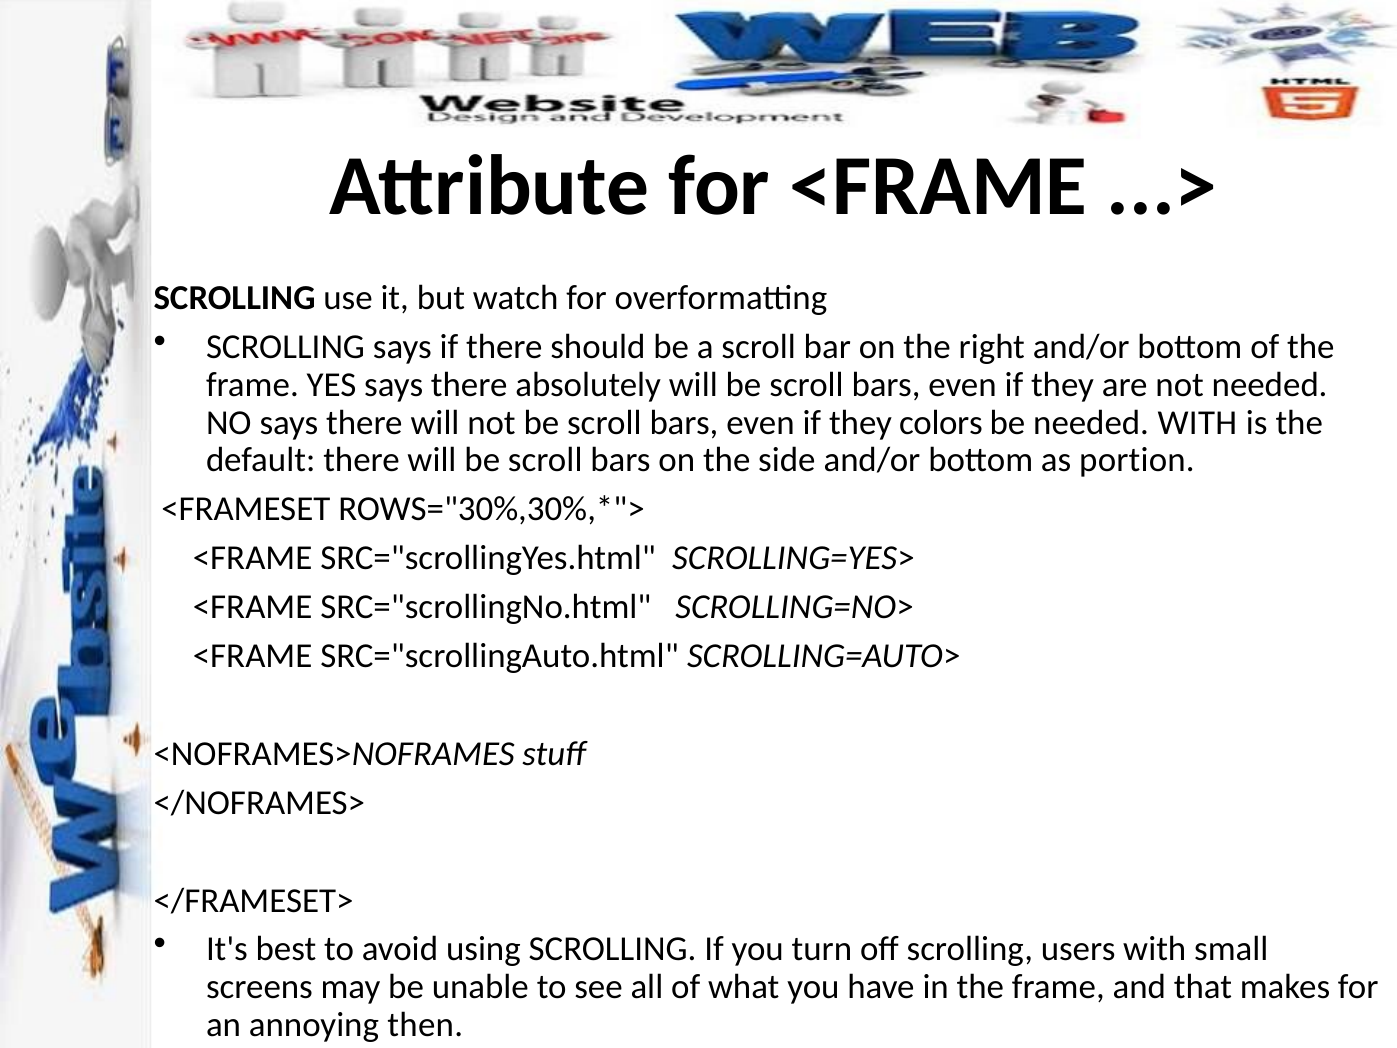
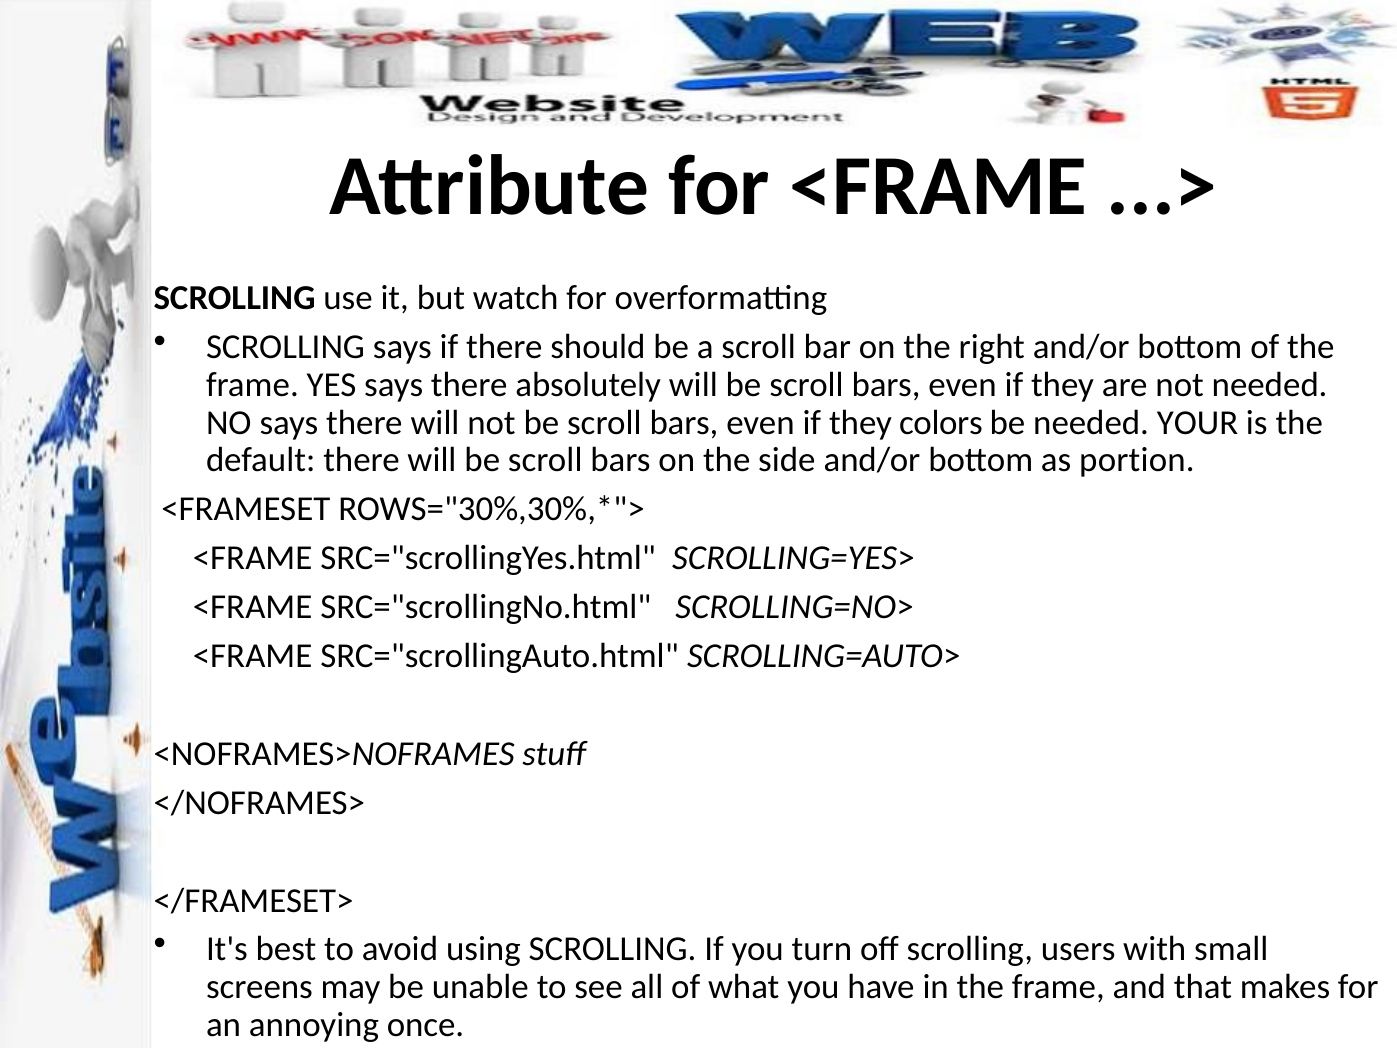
needed WITH: WITH -> YOUR (1198, 422)
then: then -> once (425, 1025)
